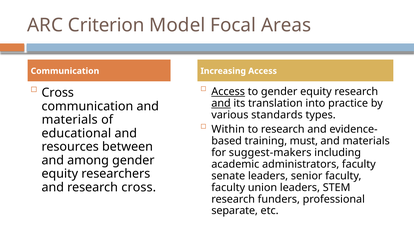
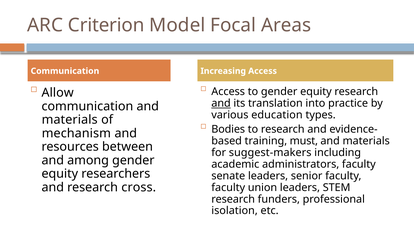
Access underline: present -> none (228, 92)
Cross: Cross -> Allow (58, 93)
standards: standards -> education (277, 115)
Within: Within -> Bodies (228, 129)
educational: educational -> mechanism (76, 133)
separate: separate -> isolation (235, 211)
